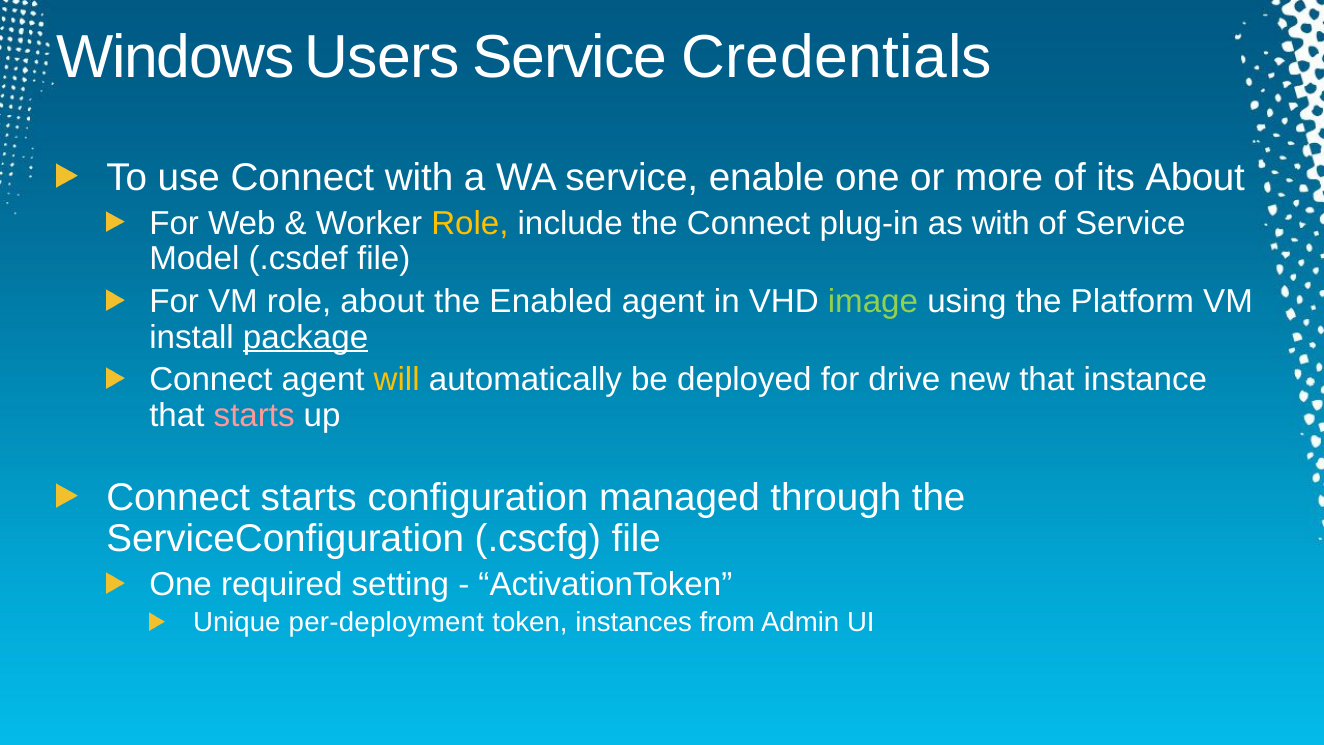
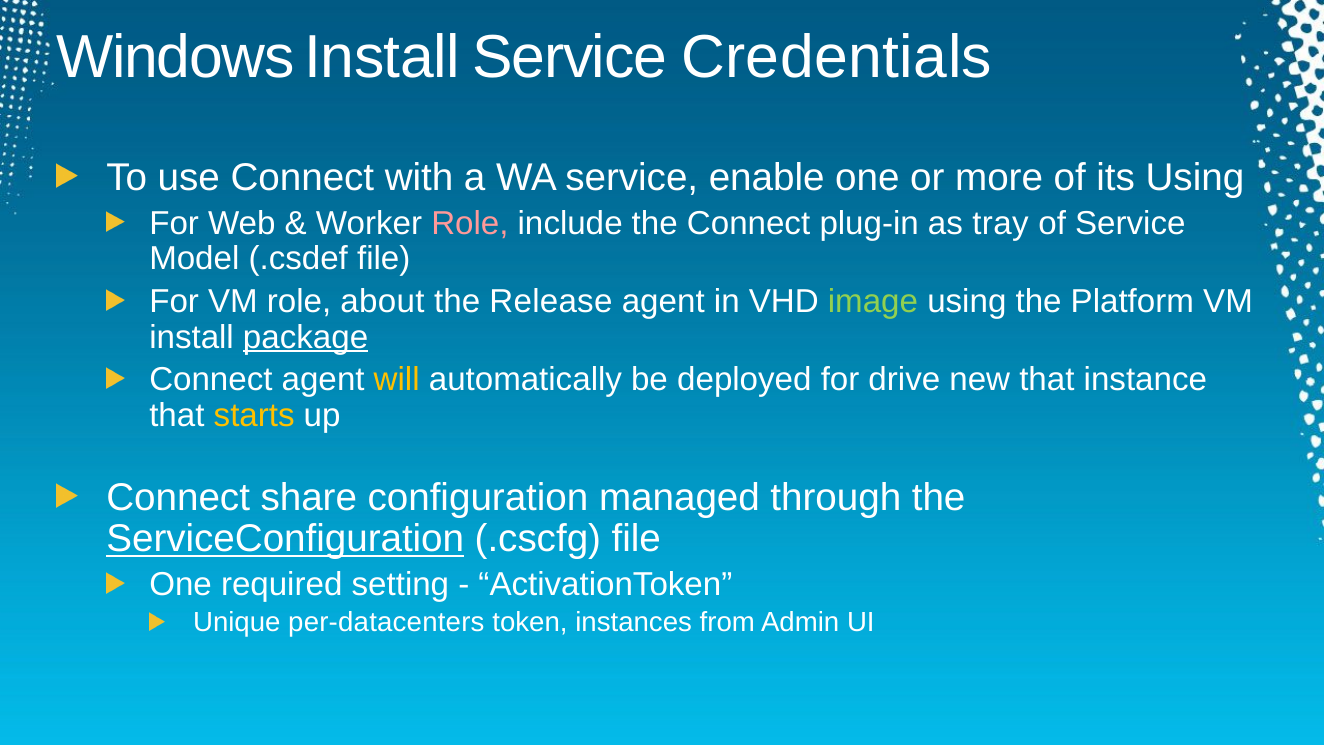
Windows Users: Users -> Install (382, 57)
its About: About -> Using (1195, 178)
Role colour: yellow -> pink (470, 223)
as with: with -> tray (1000, 223)
Enabled: Enabled -> Release (551, 301)
starts colour: pink -> yellow (254, 415)
Connect starts: starts -> share (309, 497)
ServiceConfiguration underline: none -> present (285, 539)
per-deployment: per-deployment -> per-datacenters (386, 623)
